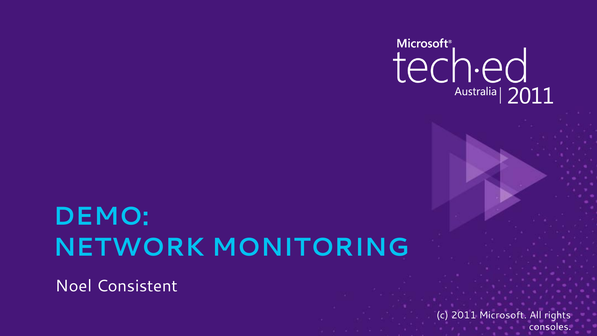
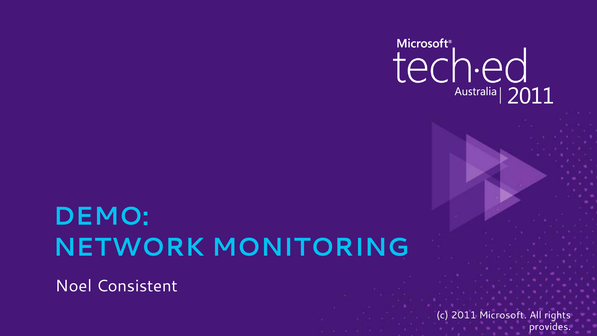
consoles: consoles -> provides (550, 327)
